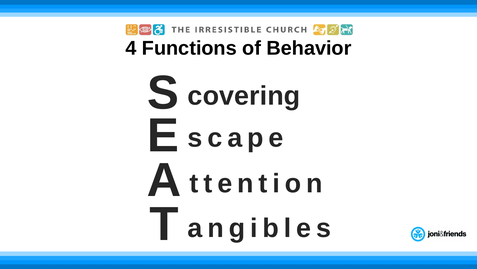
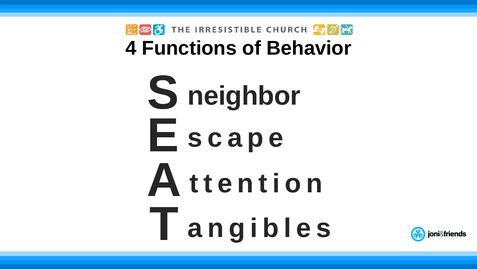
covering: covering -> neighbor (244, 96)
